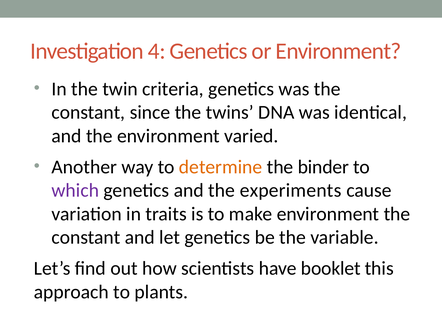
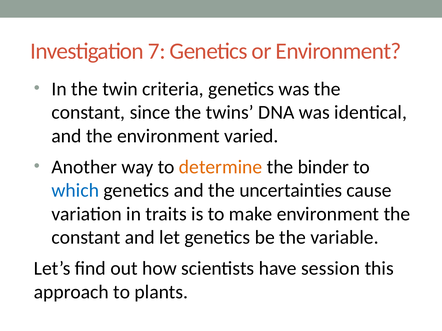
4: 4 -> 7 (157, 51)
which colour: purple -> blue (75, 191)
experiments: experiments -> uncertainties (291, 191)
booklet: booklet -> session (331, 269)
